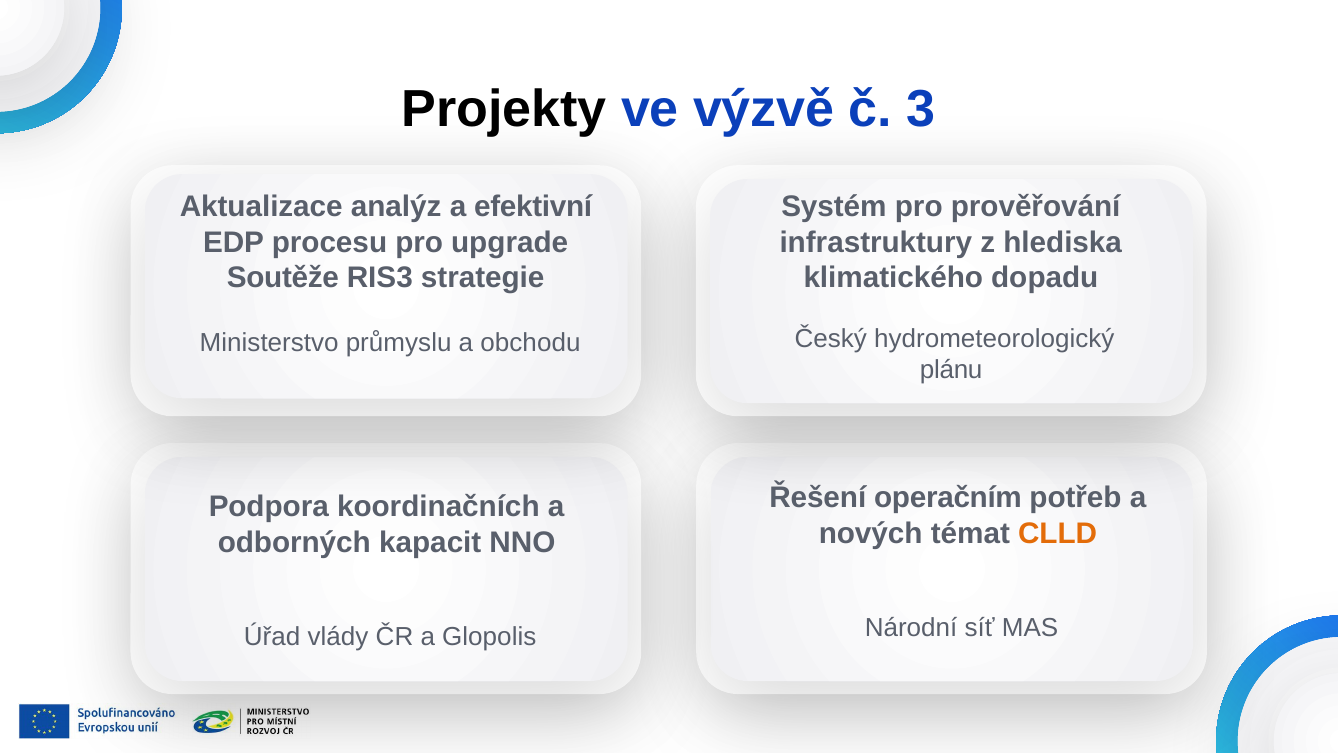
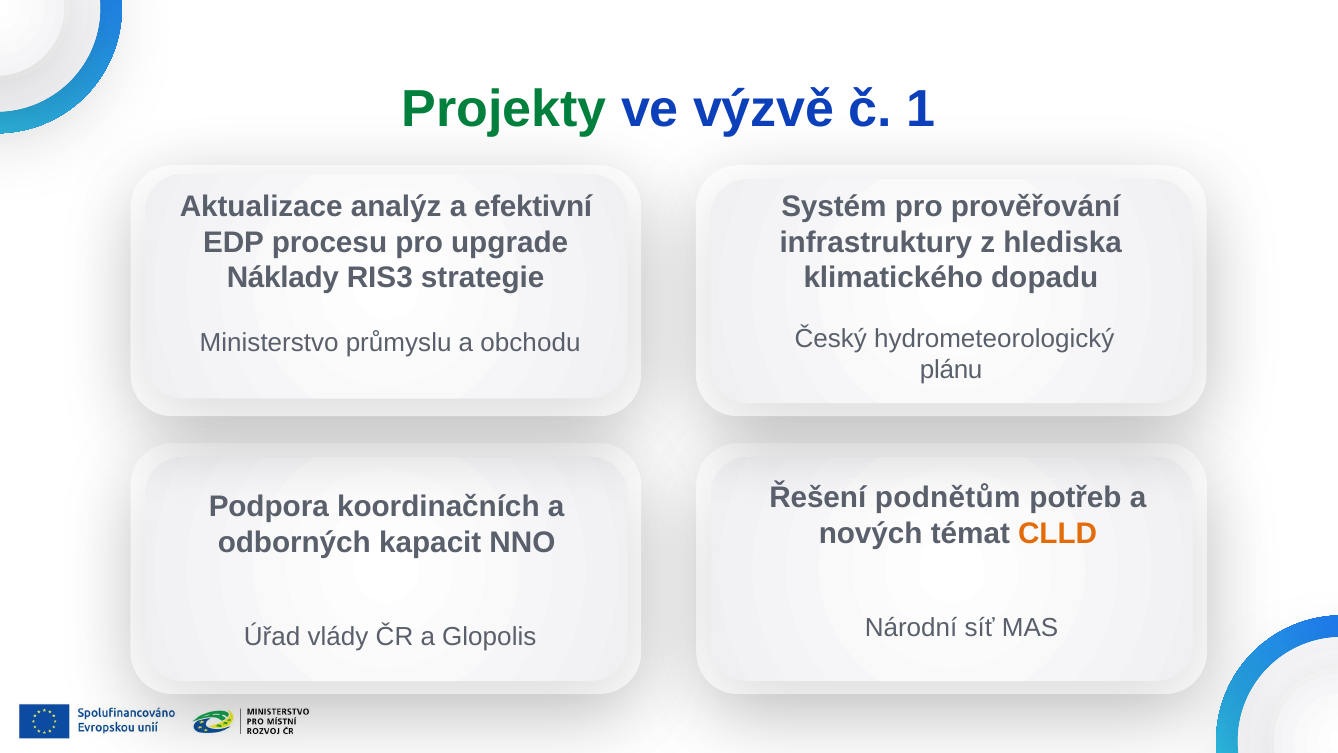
Projekty colour: black -> green (504, 110)
3: 3 -> 1 (921, 110)
Soutěže: Soutěže -> Náklady (283, 278)
operačním: operačním -> podnětům (948, 498)
